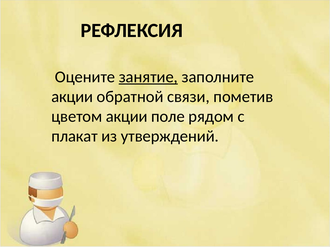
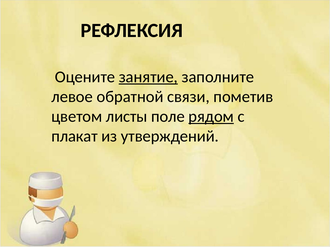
акции: акции -> левое (72, 97)
цветом акции: акции -> листы (127, 117)
рядом underline: none -> present (211, 117)
